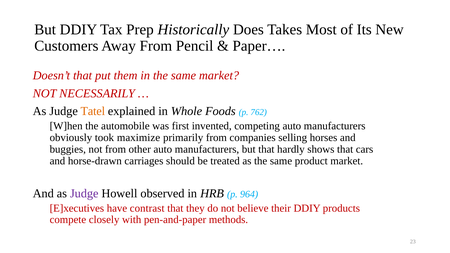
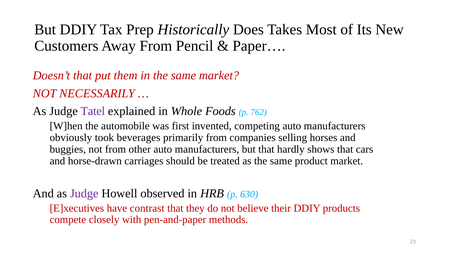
Tatel colour: orange -> purple (93, 111)
maximize: maximize -> beverages (139, 138)
964: 964 -> 630 (249, 194)
